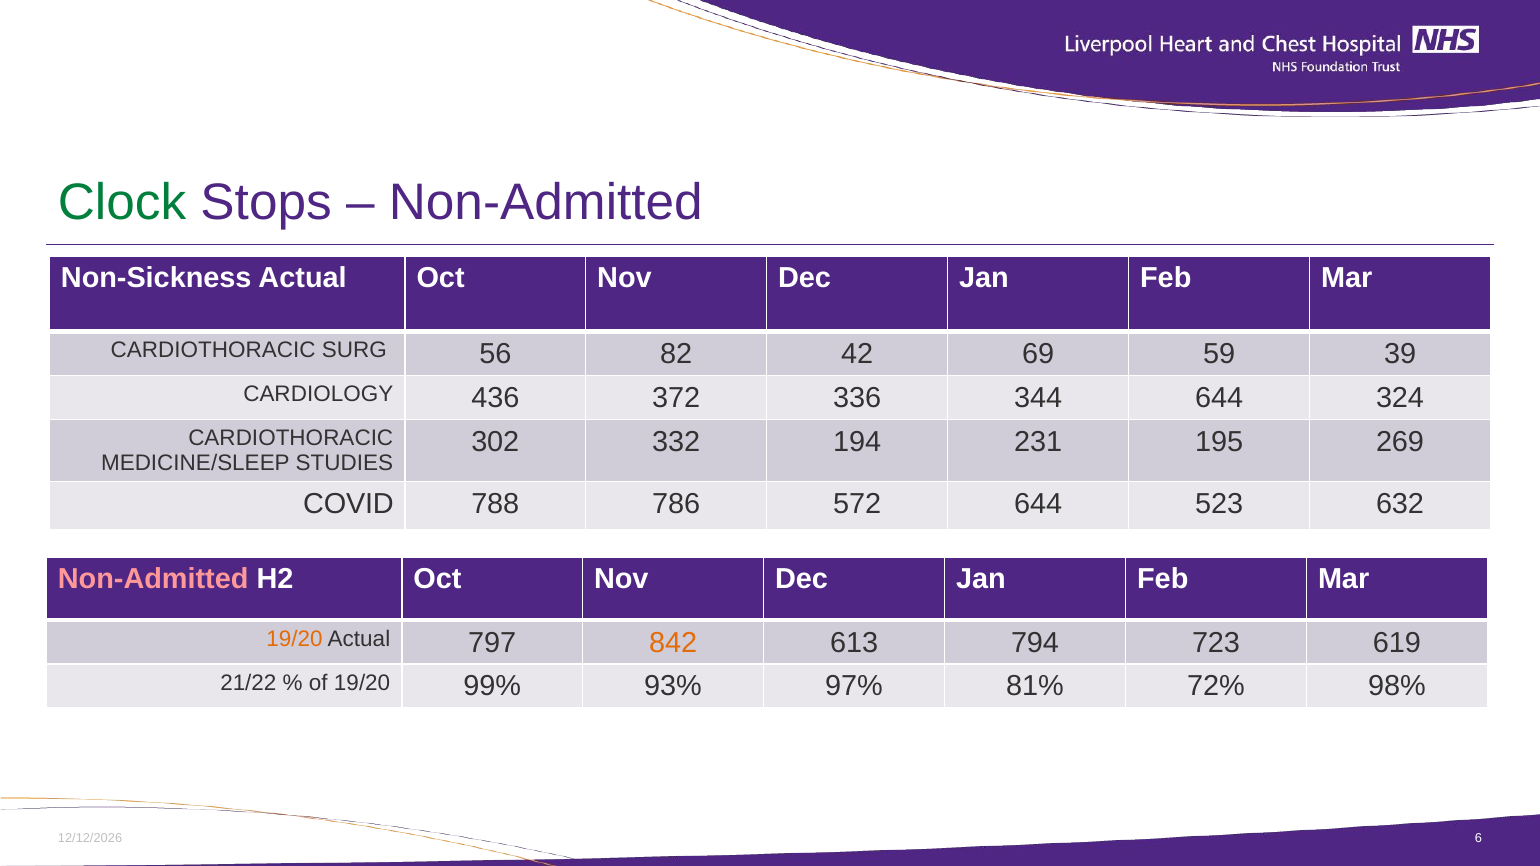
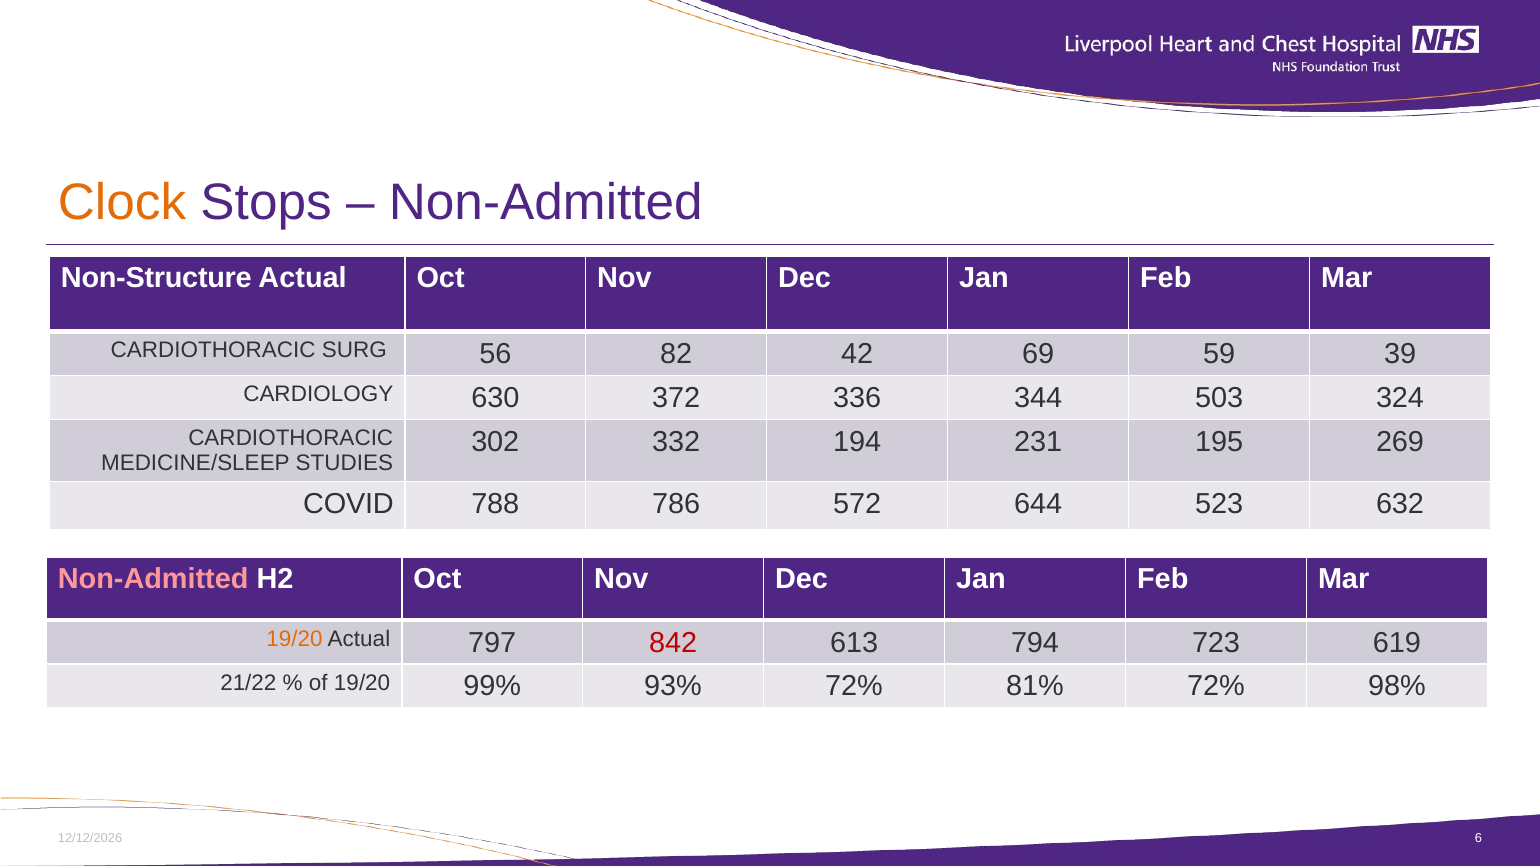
Clock colour: green -> orange (122, 203)
Non-Sickness: Non-Sickness -> Non-Structure (156, 278)
436: 436 -> 630 (495, 398)
344 644: 644 -> 503 (1219, 398)
842 colour: orange -> red (673, 643)
93% 97%: 97% -> 72% (854, 687)
